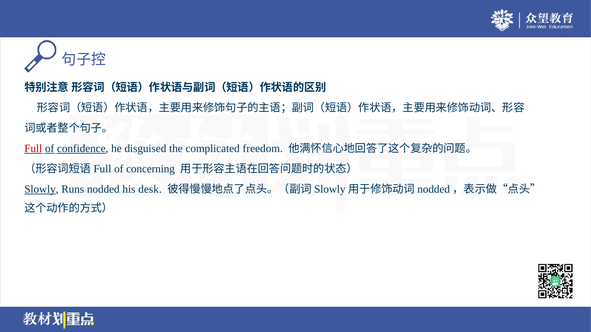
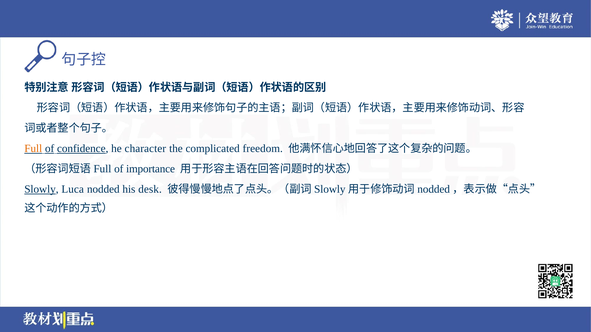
Full colour: red -> orange (33, 149)
disguised: disguised -> character (145, 149)
concerning: concerning -> importance (151, 169)
Runs: Runs -> Luca (73, 189)
